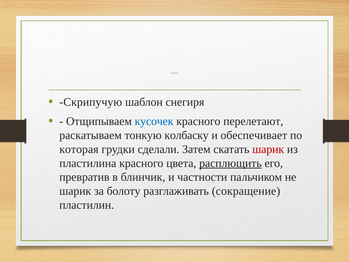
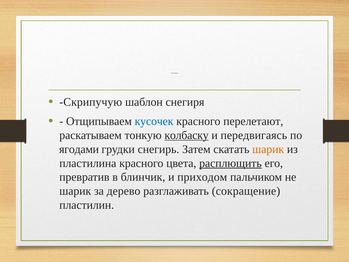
колбаску underline: none -> present (187, 135)
обеспечивает: обеспечивает -> передвигаясь (254, 135)
которая: которая -> ягодами (79, 149)
сделали: сделали -> снегирь (159, 149)
шарик colour: red -> orange (268, 149)
частности: частности -> приходом (202, 177)
болоту: болоту -> дерево (124, 191)
